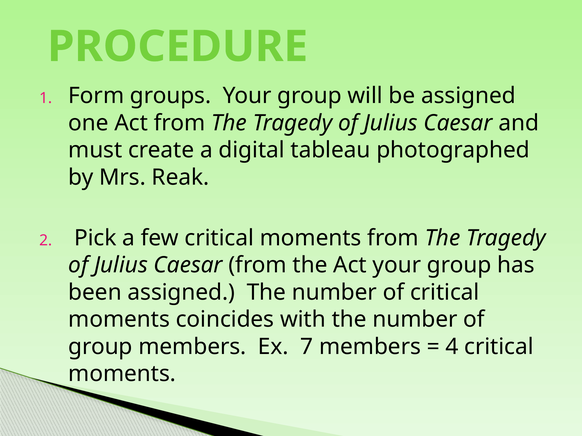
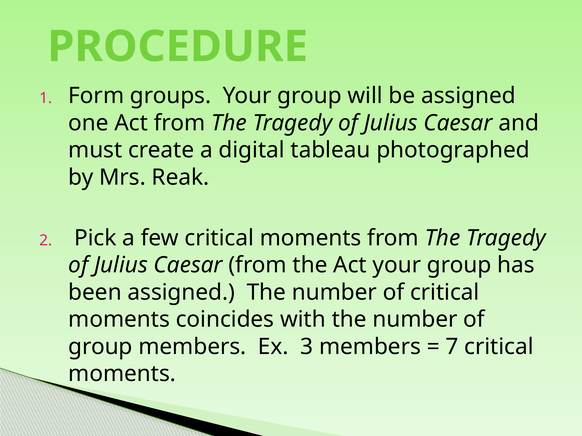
7: 7 -> 3 (307, 347)
4: 4 -> 7 (452, 347)
